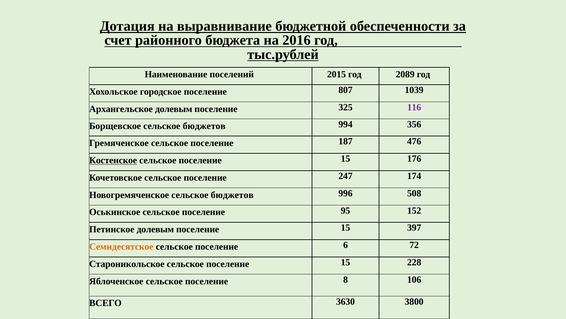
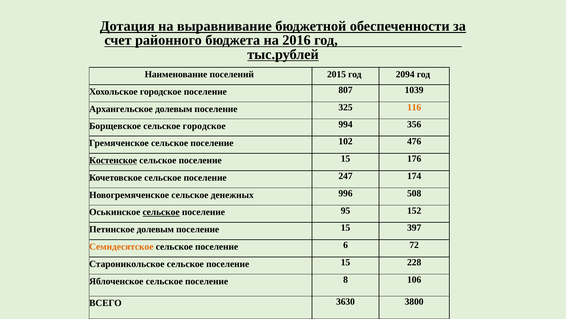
2089: 2089 -> 2094 (405, 74)
116 colour: purple -> orange (414, 107)
Борщевское сельское бюджетов: бюджетов -> городское (204, 126)
187: 187 -> 102 (346, 141)
Новогремяченское сельское бюджетов: бюджетов -> денежных (232, 195)
сельское underline: none -> present (161, 212)
